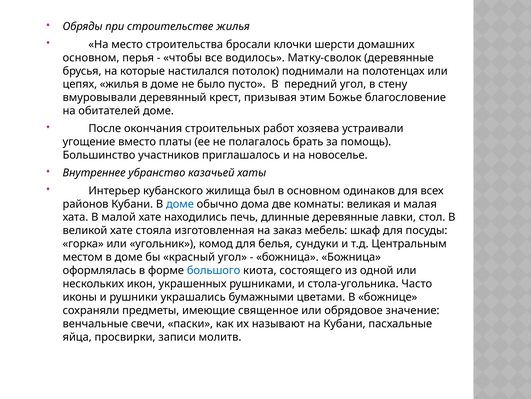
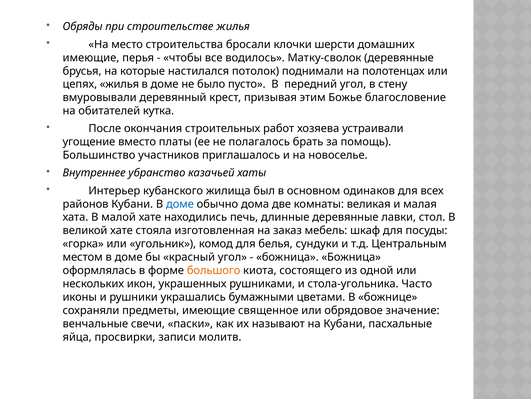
основном: основном -> имеющие (91, 58)
обитателей доме: доме -> куткa (158, 111)
большого colour: blue -> orange (214, 270)
